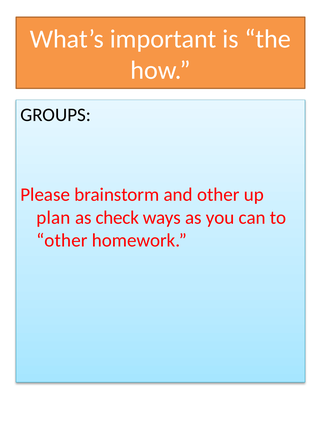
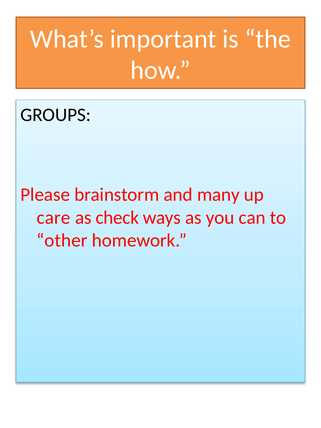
and other: other -> many (218, 195)
plan: plan -> care (53, 218)
